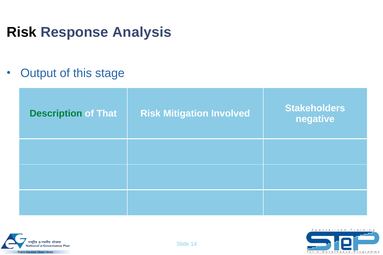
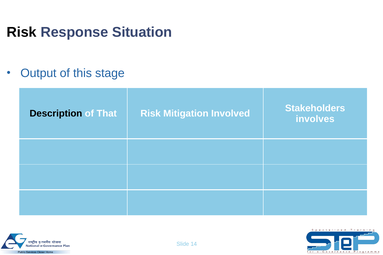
Analysis: Analysis -> Situation (142, 32)
Description colour: green -> black (56, 114)
negative: negative -> involves (315, 119)
